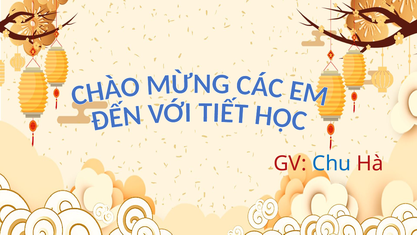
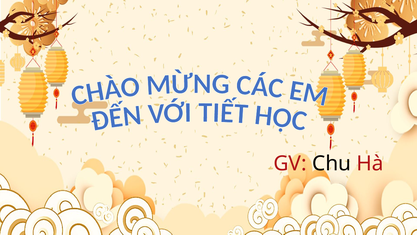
Chu colour: blue -> black (332, 163)
